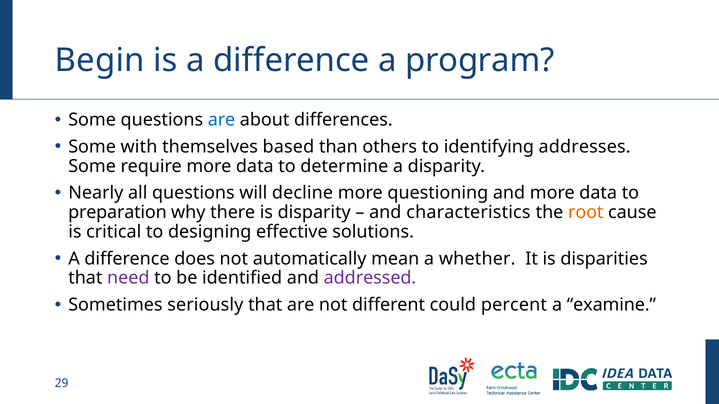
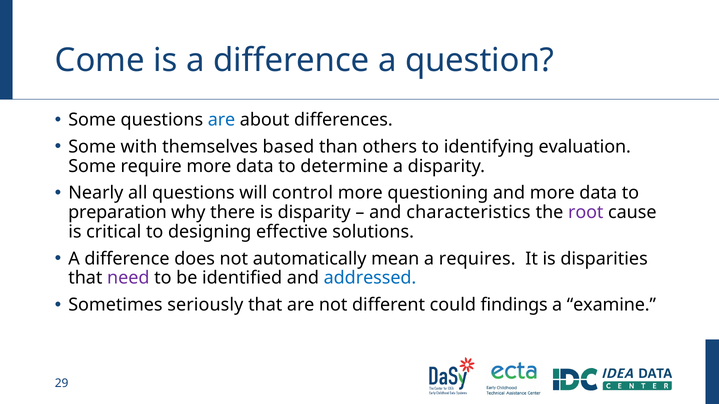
Begin: Begin -> Come (100, 60)
program: program -> question (480, 60)
addresses: addresses -> evaluation (585, 147)
decline: decline -> control (303, 193)
root colour: orange -> purple (586, 213)
whether: whether -> requires (477, 259)
addressed colour: purple -> blue (370, 278)
percent: percent -> findings (514, 305)
